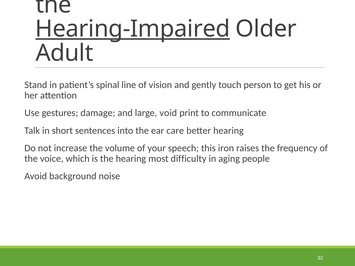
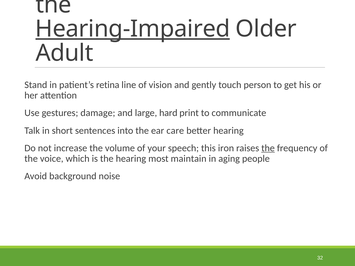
spinal: spinal -> retina (108, 85)
void: void -> hard (168, 113)
the underline: none -> present (268, 148)
difficulty: difficulty -> maintain (189, 159)
